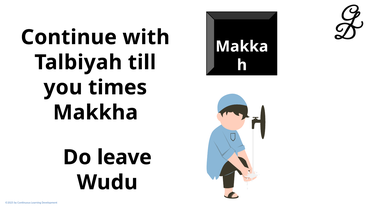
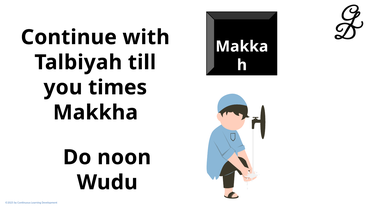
leave: leave -> noon (124, 157)
